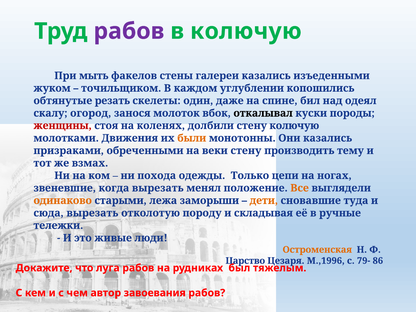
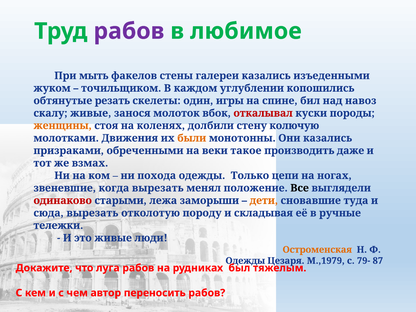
в колючую: колючую -> любимое (246, 31)
даже: даже -> игры (230, 101)
одеял: одеял -> навоз (361, 101)
скалу огород: огород -> живые (91, 113)
откалывал colour: black -> red (263, 113)
женщины colour: red -> orange (63, 126)
веки стену: стену -> такое (246, 151)
тему: тему -> даже (351, 151)
Все colour: orange -> black (300, 188)
одинаково colour: orange -> red (63, 201)
Царство: Царство -> Одежды (245, 261)
М.,1996: М.,1996 -> М.,1979 (326, 261)
86: 86 -> 87 (378, 261)
завоевания: завоевания -> переносить (155, 293)
